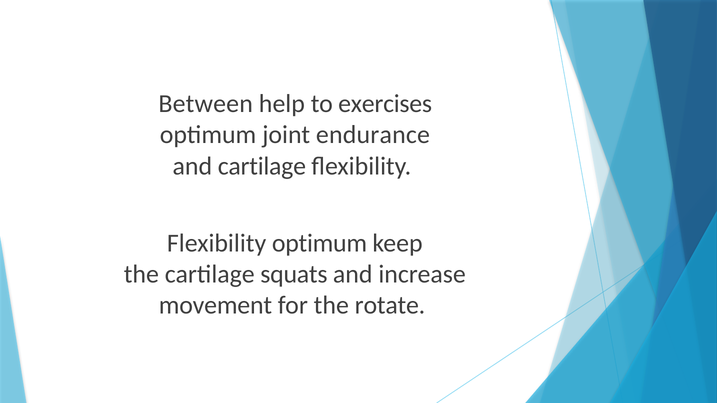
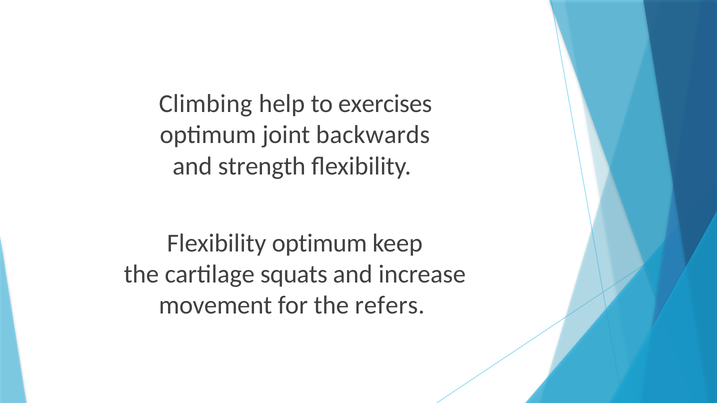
Between: Between -> Climbing (206, 104)
endurance: endurance -> backwards (373, 135)
and cartilage: cartilage -> strength (262, 166)
rotate: rotate -> refers (390, 305)
